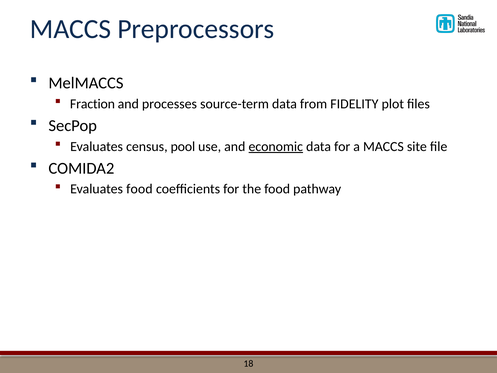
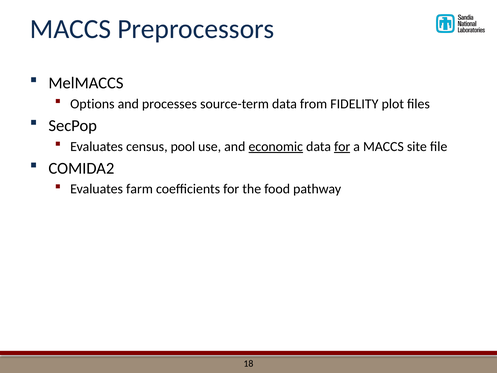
Fraction: Fraction -> Options (92, 104)
for underline: none -> present (342, 146)
Evaluates food: food -> farm (139, 189)
